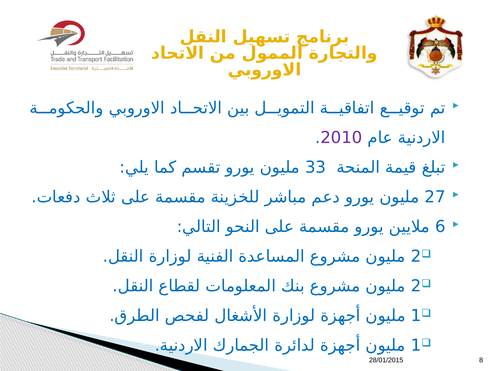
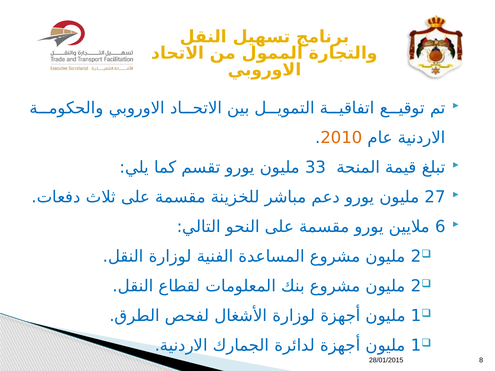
2010 colour: purple -> orange (341, 138)
